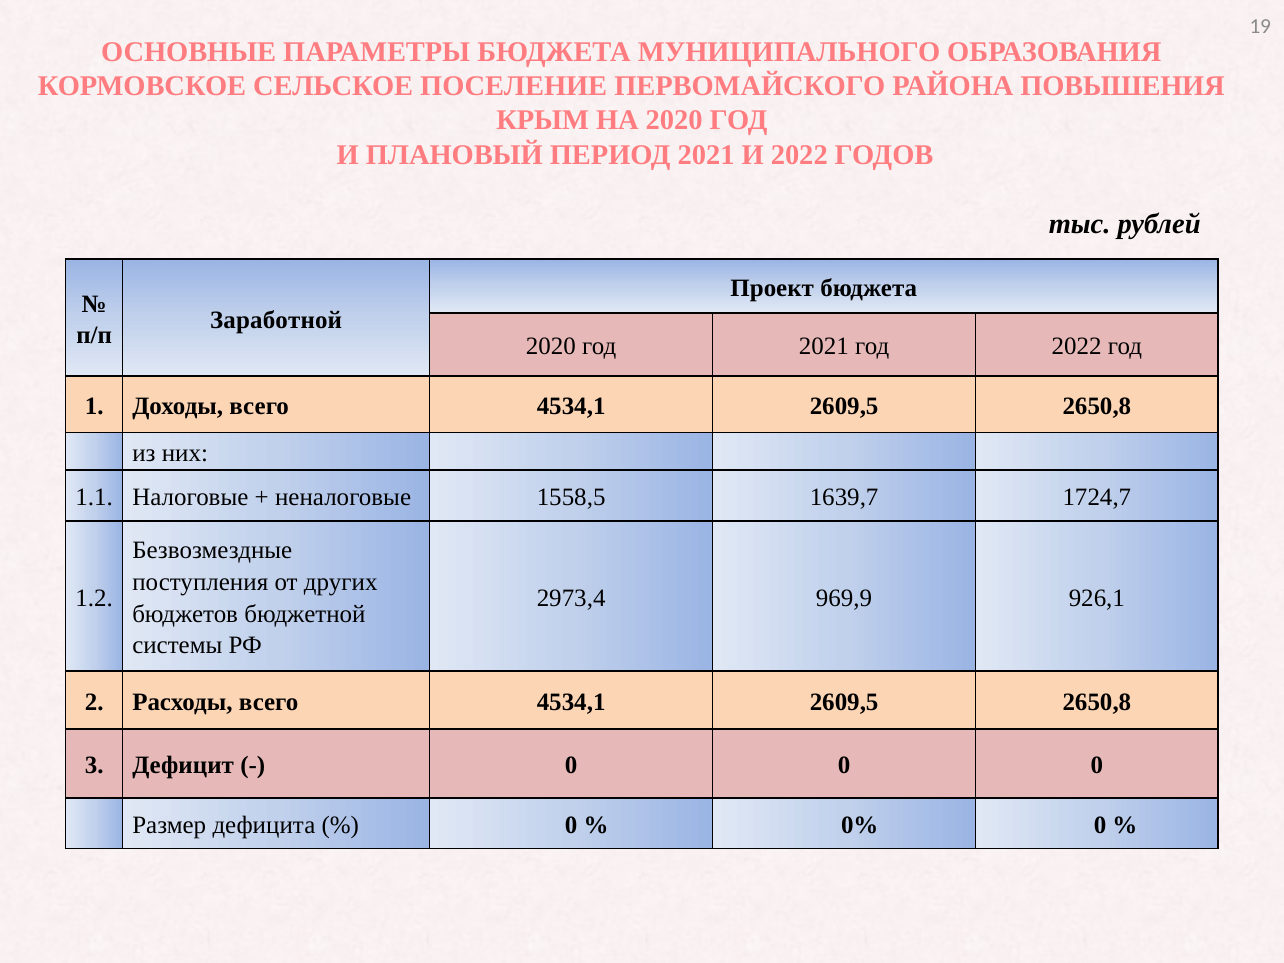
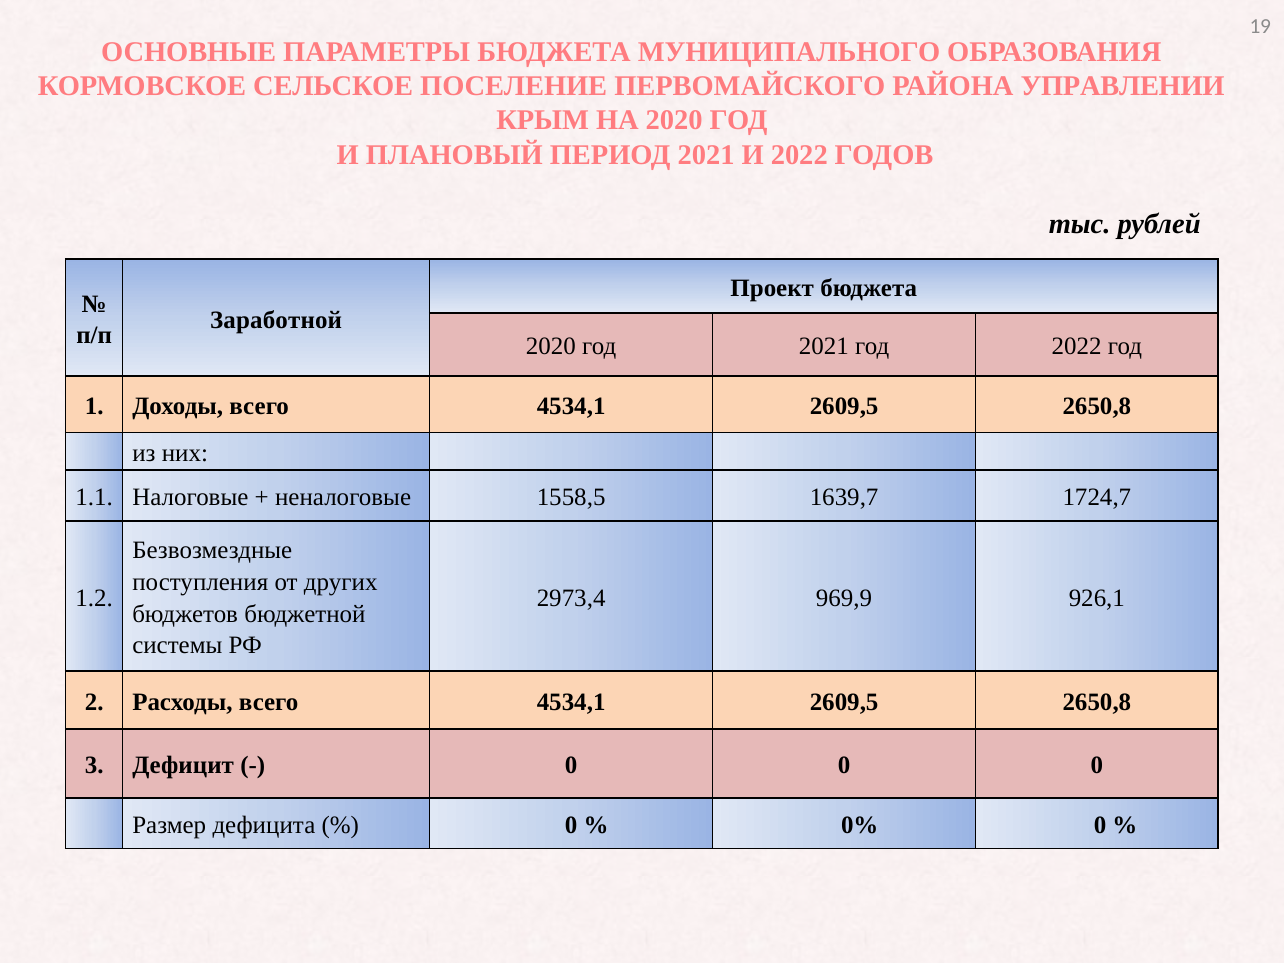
ПОВЫШЕНИЯ: ПОВЫШЕНИЯ -> УПРАВЛЕНИИ (1123, 86)
